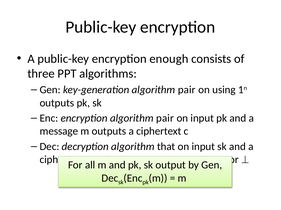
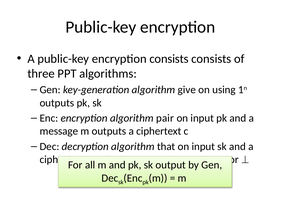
encryption enough: enough -> consists (169, 59)
key-generation algorithm pair: pair -> give (187, 90)
